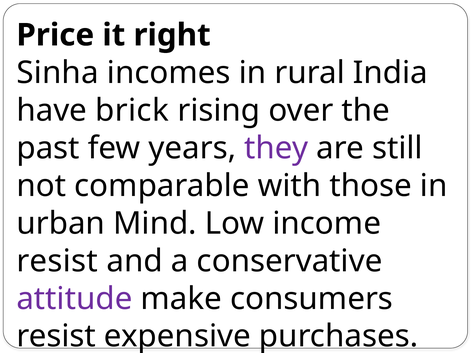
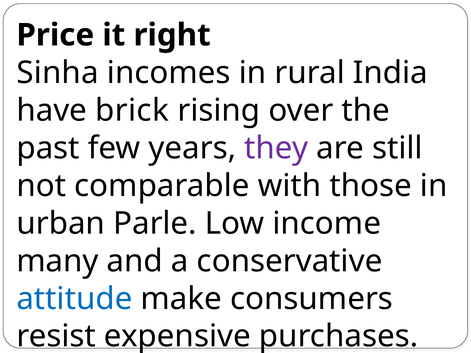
Mind: Mind -> Parle (155, 224)
resist: resist -> many (57, 261)
attitude colour: purple -> blue (74, 299)
